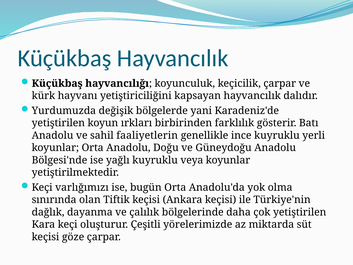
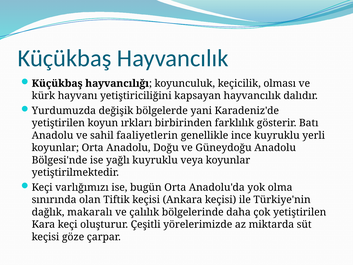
keçicilik çarpar: çarpar -> olması (280, 83)
dayanma: dayanma -> makaralı (90, 212)
